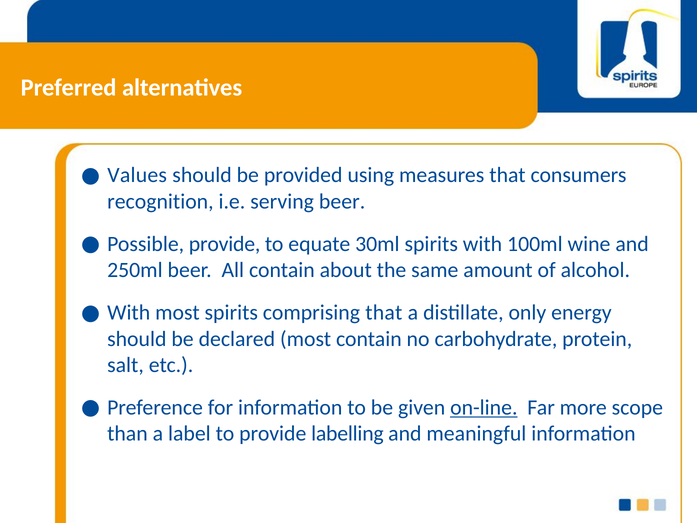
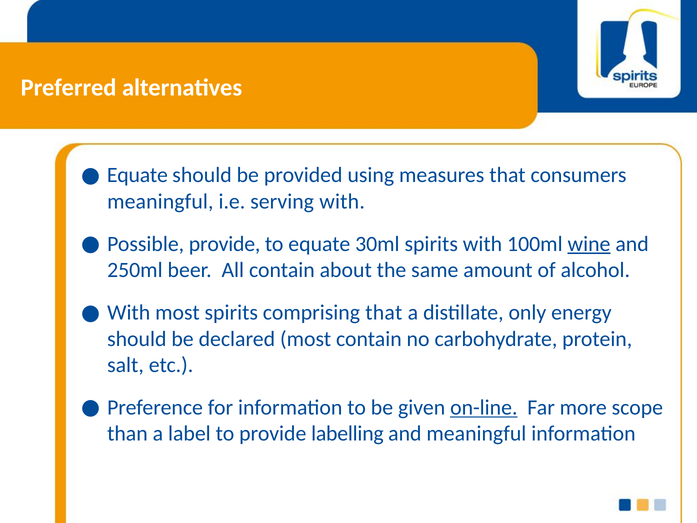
Values: Values -> Equate (137, 175)
recognition: recognition -> meaningful (160, 201)
serving beer: beer -> with (342, 201)
wine underline: none -> present (589, 244)
